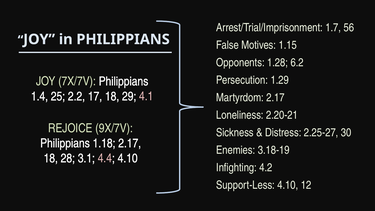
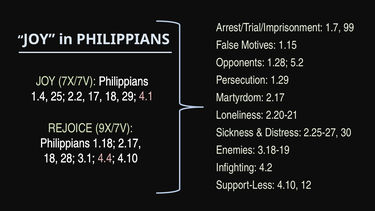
56: 56 -> 99 (349, 27)
6.2: 6.2 -> 5.2 (297, 62)
